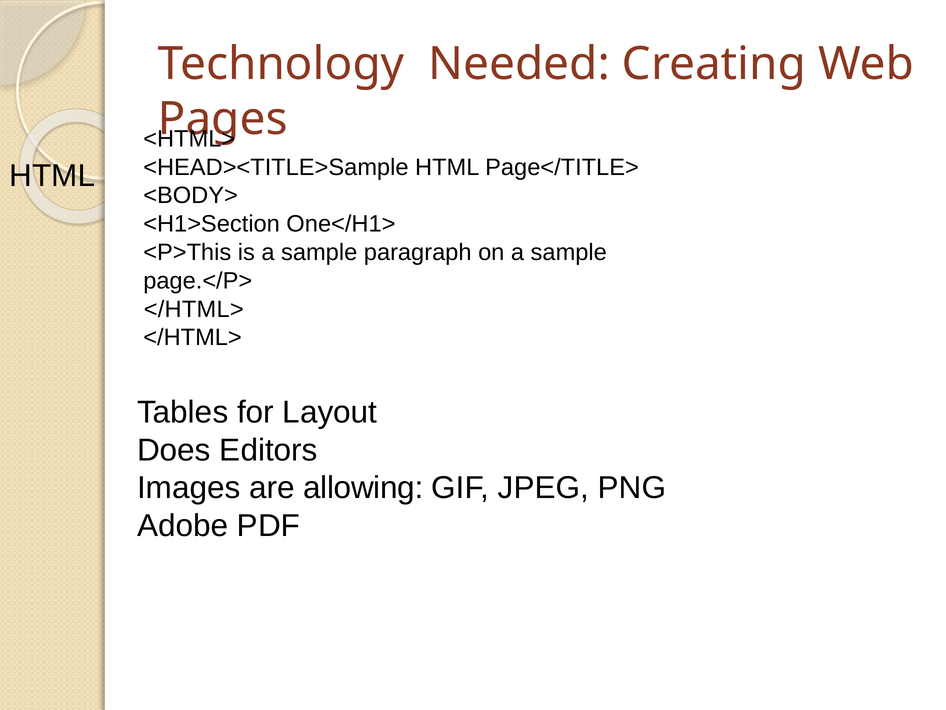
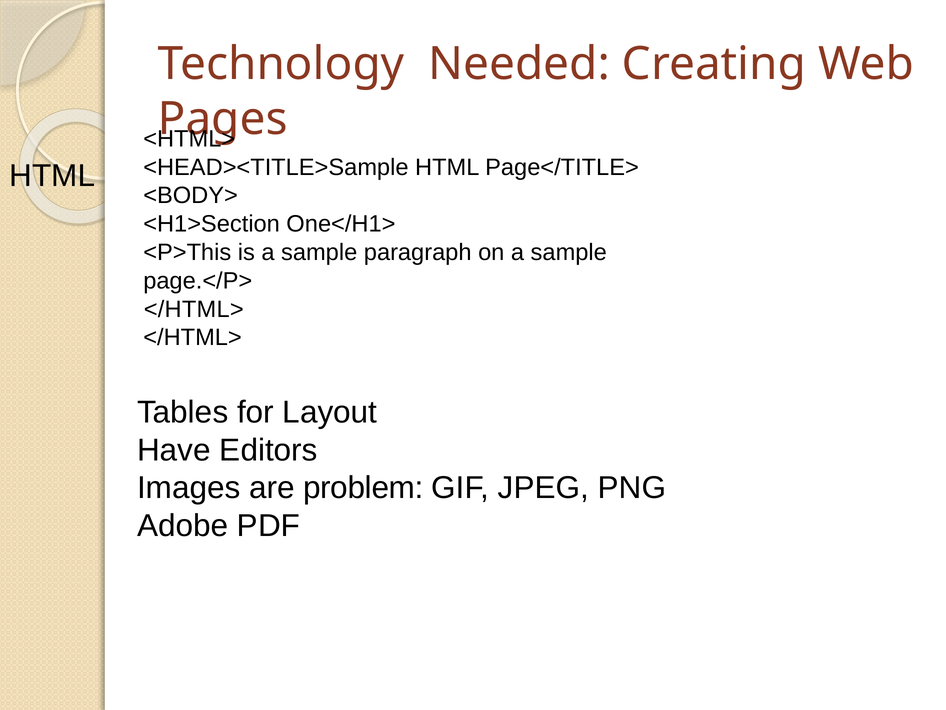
Does: Does -> Have (174, 450)
allowing: allowing -> problem (363, 488)
